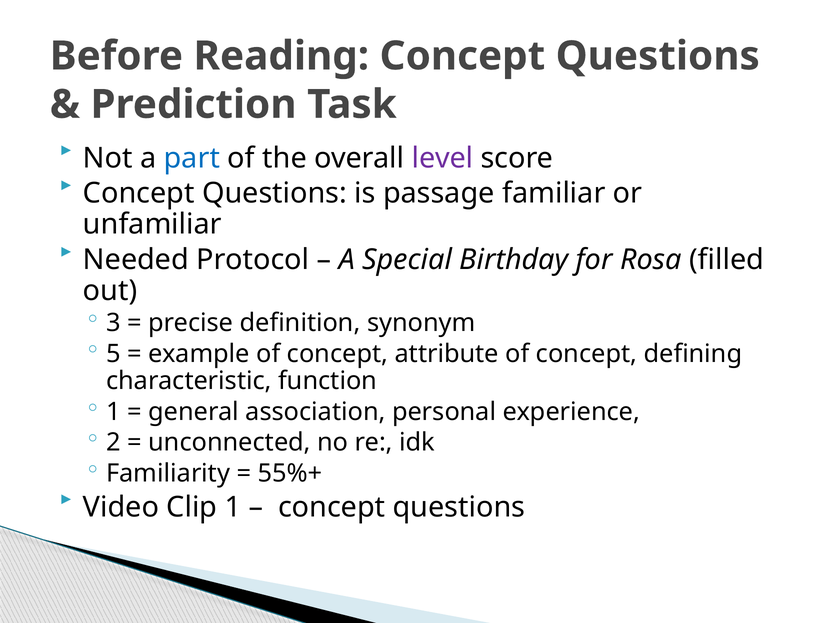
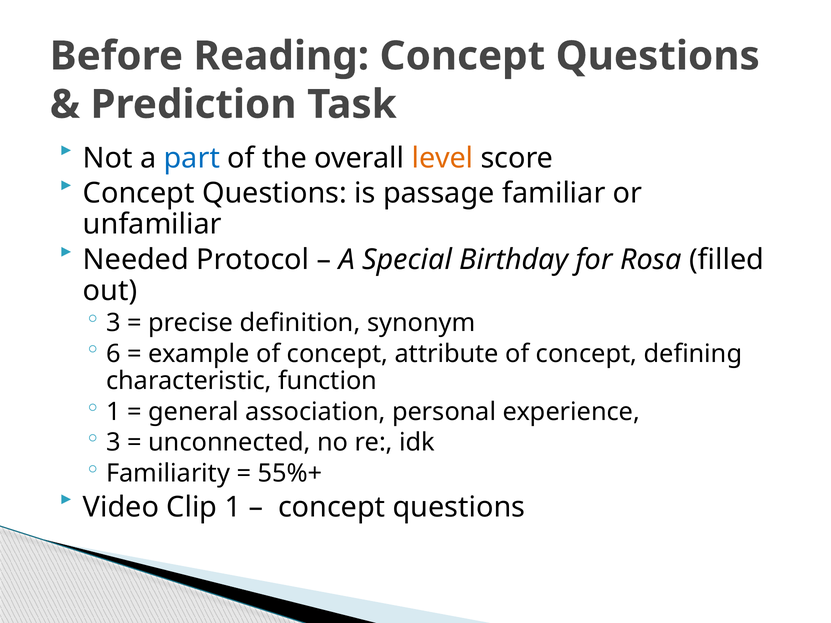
level colour: purple -> orange (443, 158)
5: 5 -> 6 (113, 354)
2: 2 -> 3 (113, 443)
